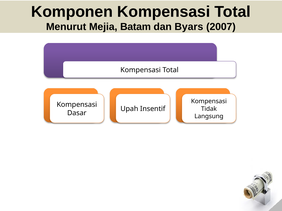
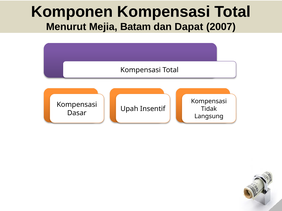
Byars: Byars -> Dapat (189, 27)
